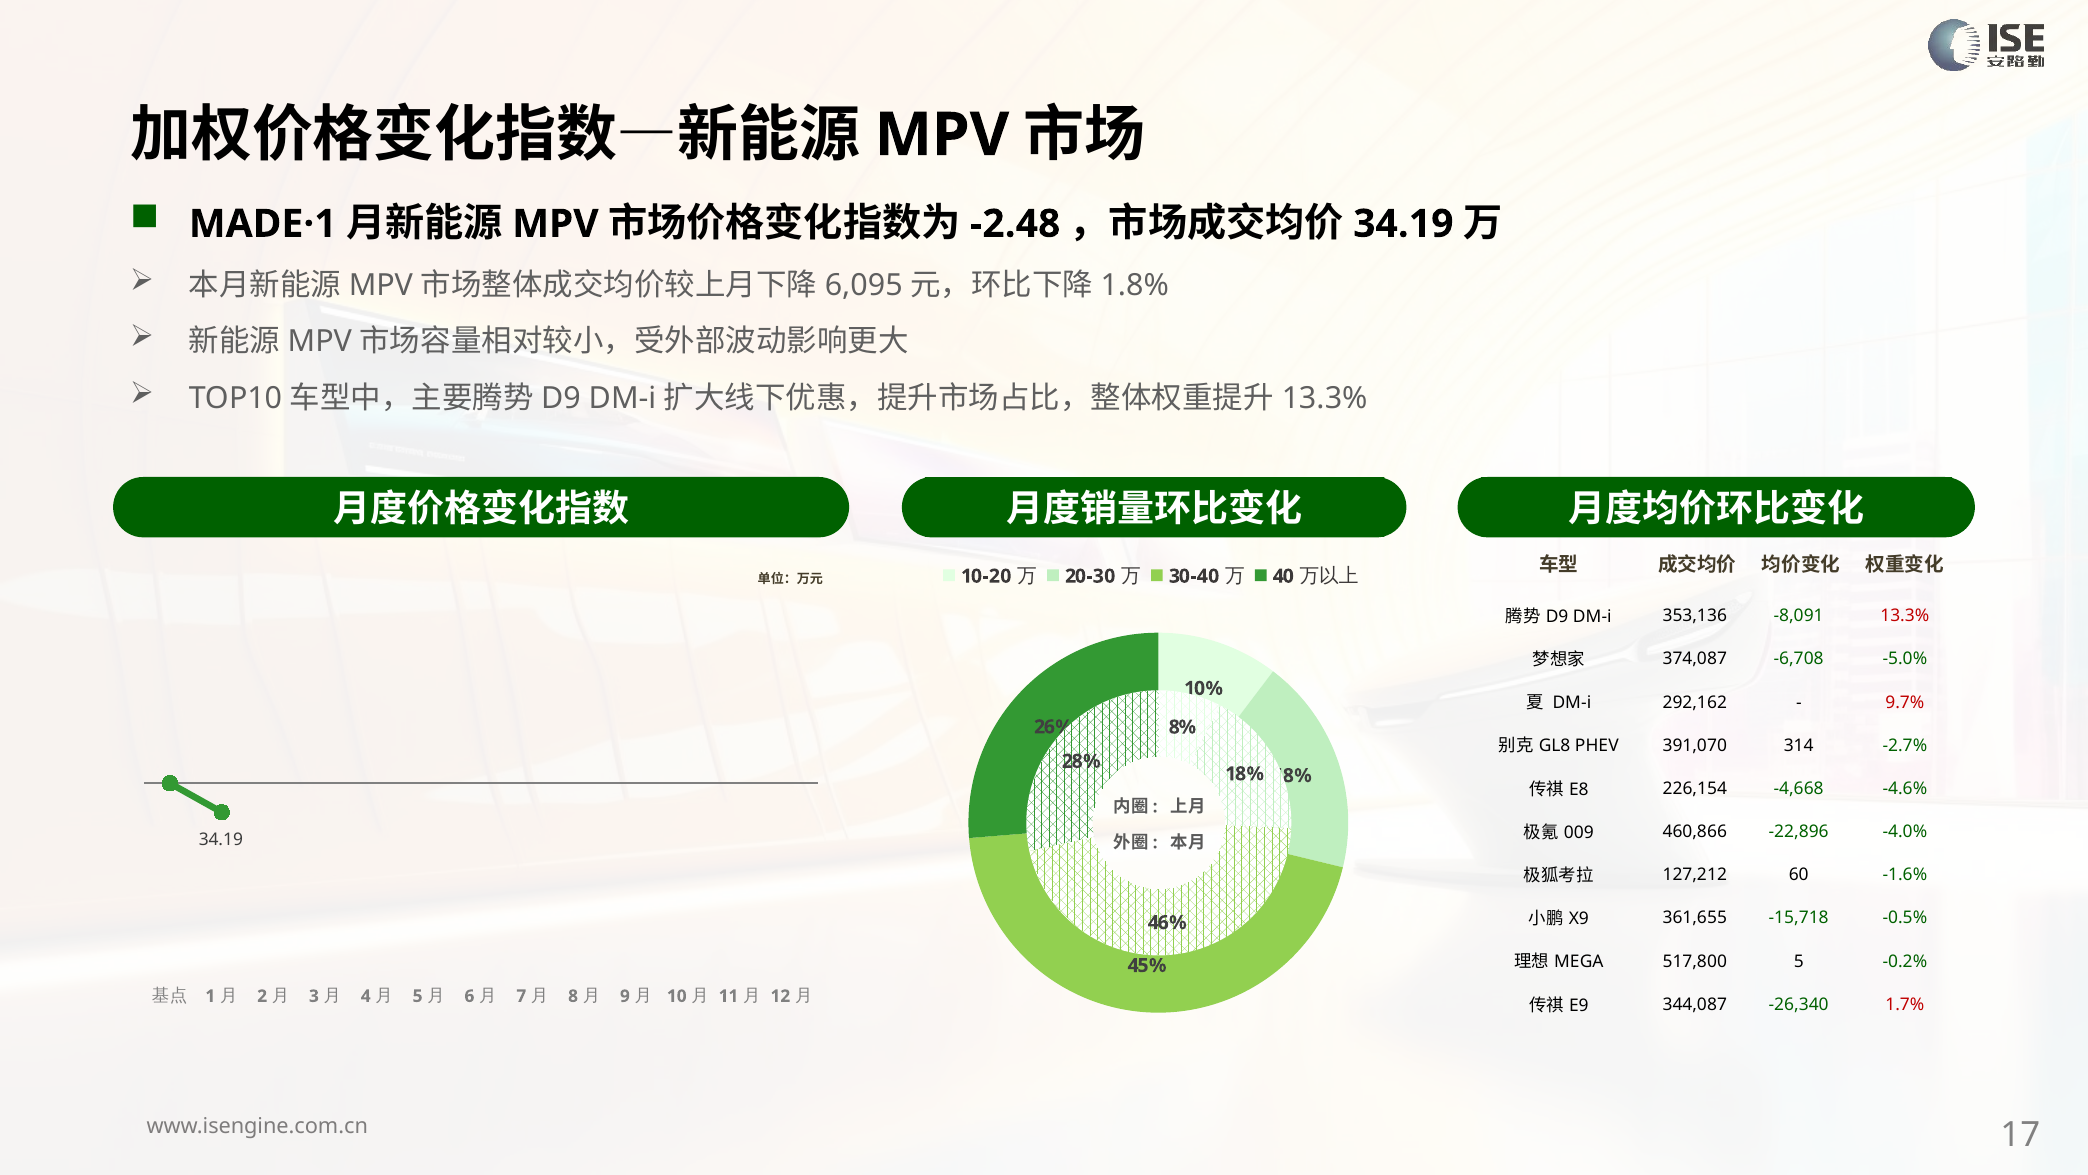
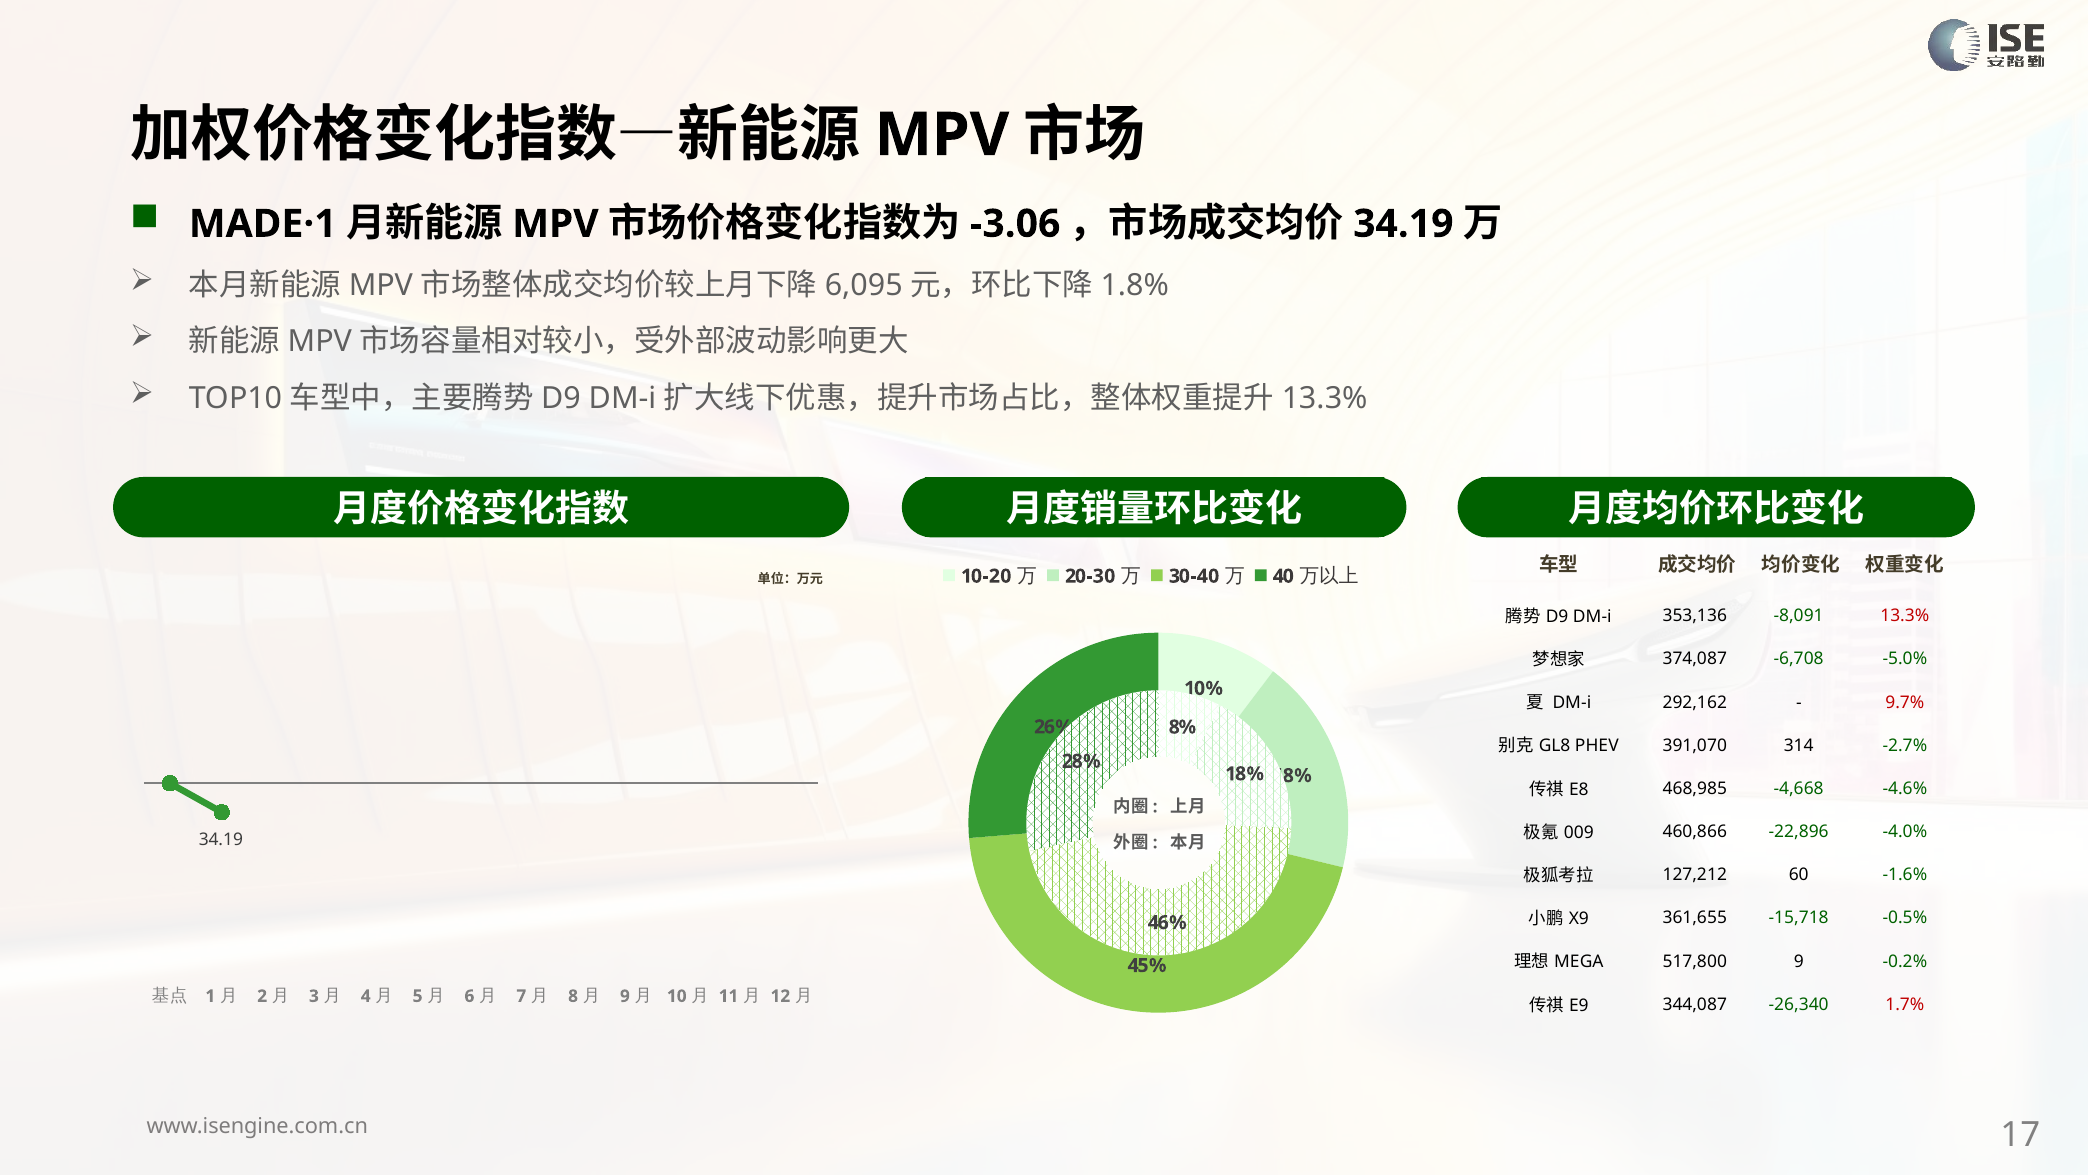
-2.48: -2.48 -> -3.06 (1015, 224)
226,154: 226,154 -> 468,985 (1695, 788)
517,800 5: 5 -> 9 (1799, 961)
